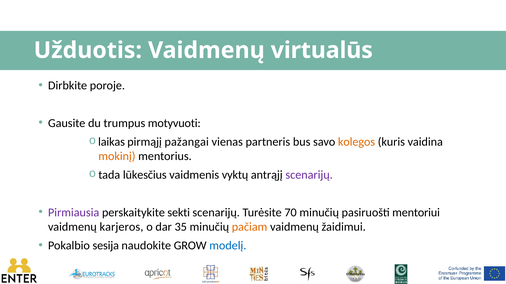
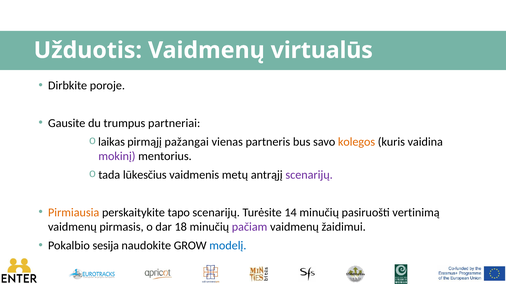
motyvuoti: motyvuoti -> partneriai (174, 123)
mokinį colour: orange -> purple (117, 157)
vyktų: vyktų -> metų (235, 175)
Pirmiausia colour: purple -> orange (74, 213)
sekti: sekti -> tapo (179, 213)
70: 70 -> 14 (291, 213)
mentoriui: mentoriui -> vertinimą (416, 213)
karjeros: karjeros -> pirmasis (122, 227)
35: 35 -> 18 (181, 227)
pačiam colour: orange -> purple (250, 227)
